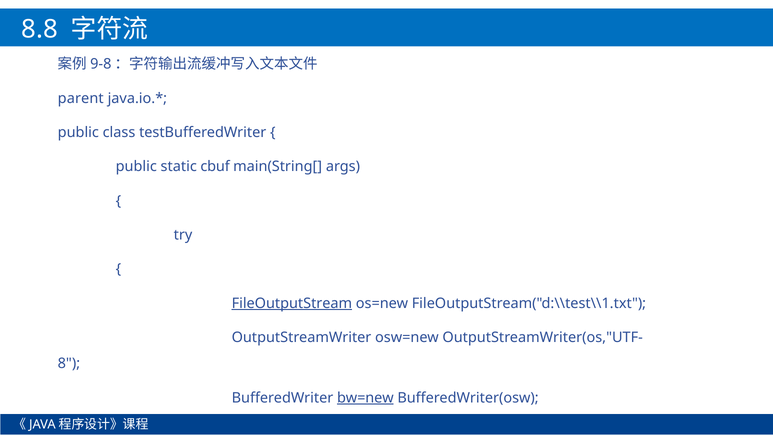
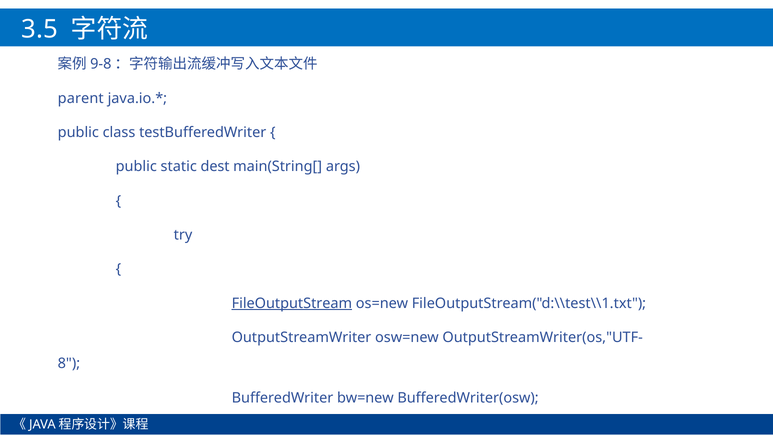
8.8: 8.8 -> 3.5 (40, 29)
cbuf: cbuf -> dest (215, 167)
bw=new underline: present -> none (365, 398)
